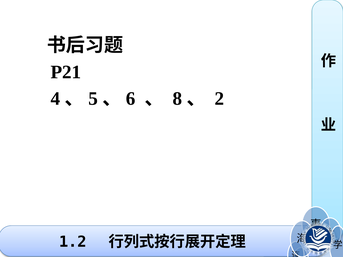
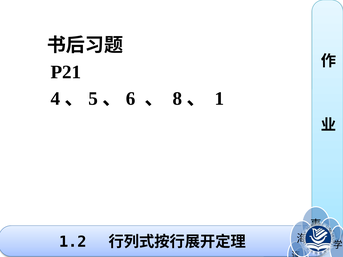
2: 2 -> 1 (219, 99)
